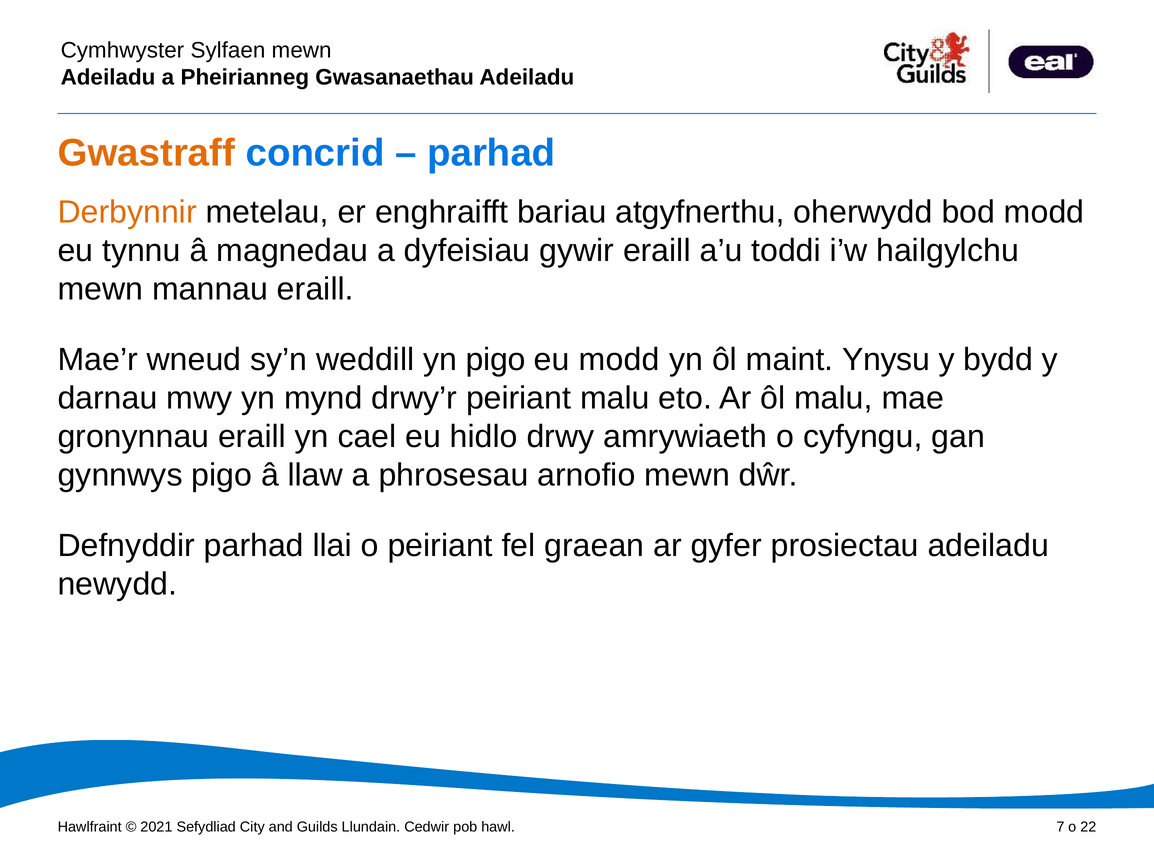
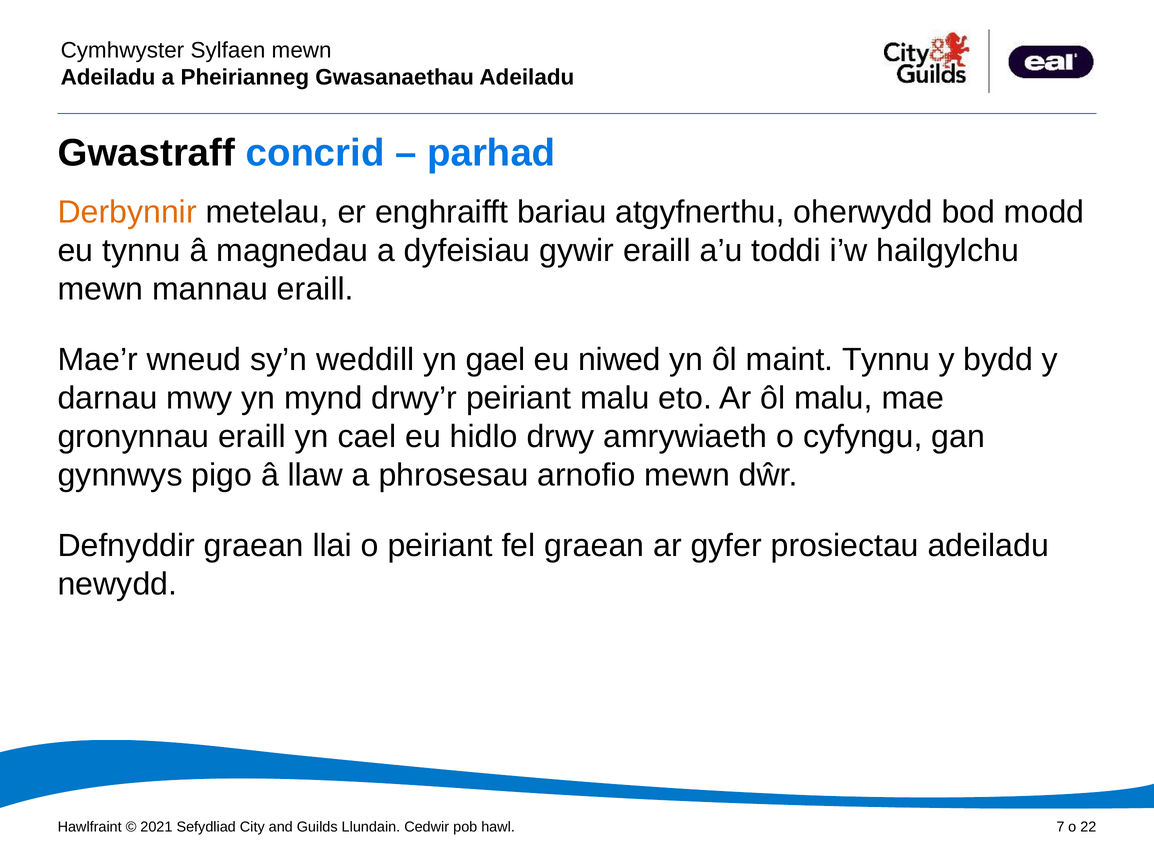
Gwastraff colour: orange -> black (146, 153)
yn pigo: pigo -> gael (496, 360)
eu modd: modd -> niwed (619, 360)
maint Ynysu: Ynysu -> Tynnu (886, 360)
Defnyddir parhad: parhad -> graean (254, 546)
